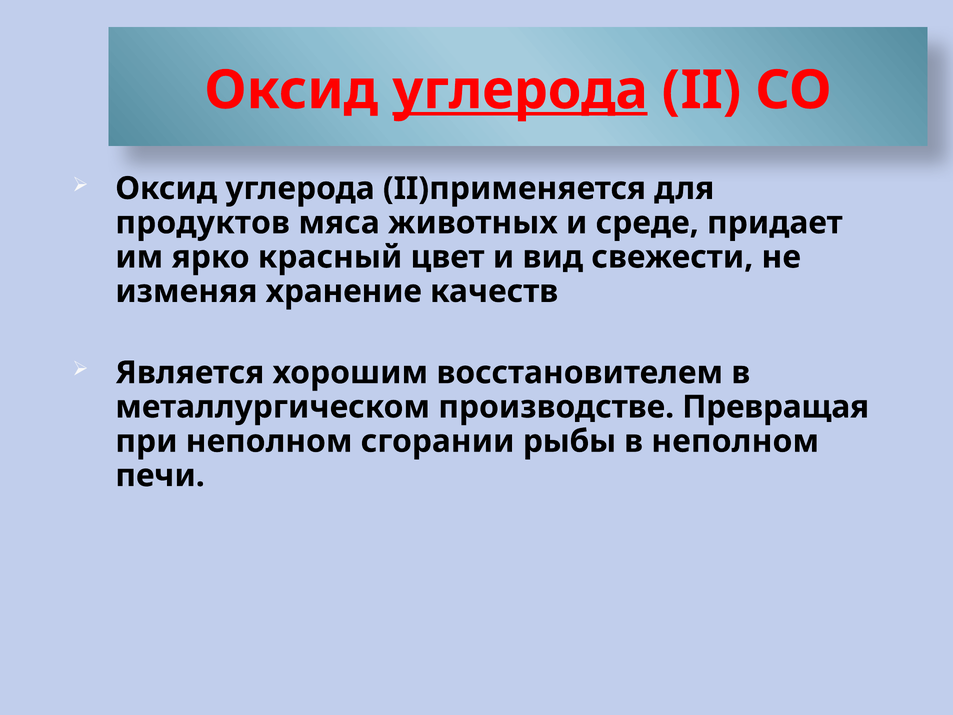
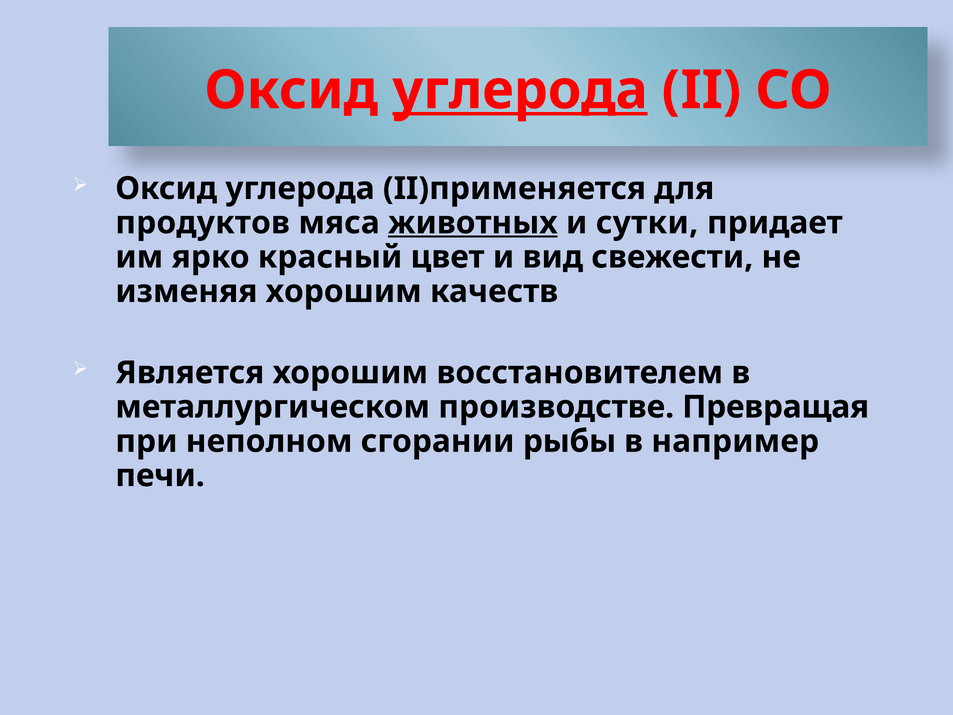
животных underline: none -> present (473, 223)
среде: среде -> сутки (647, 223)
изменяя хранение: хранение -> хорошим (344, 291)
в неполном: неполном -> например (735, 441)
